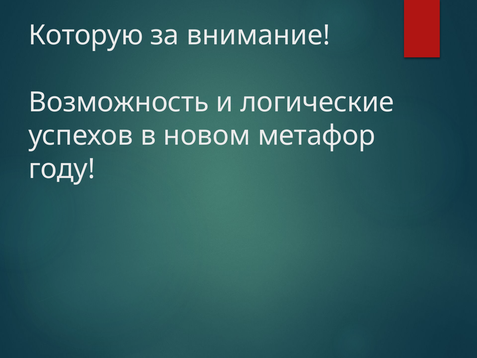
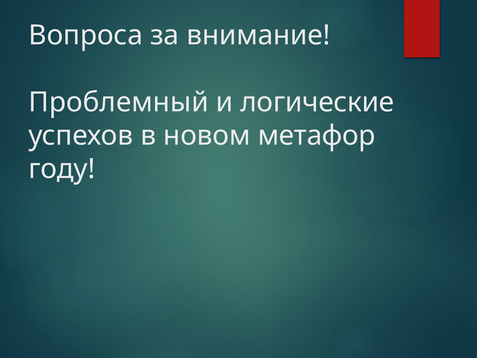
Которую: Которую -> Вопроса (86, 35)
Возможность: Возможность -> Проблемный (119, 102)
